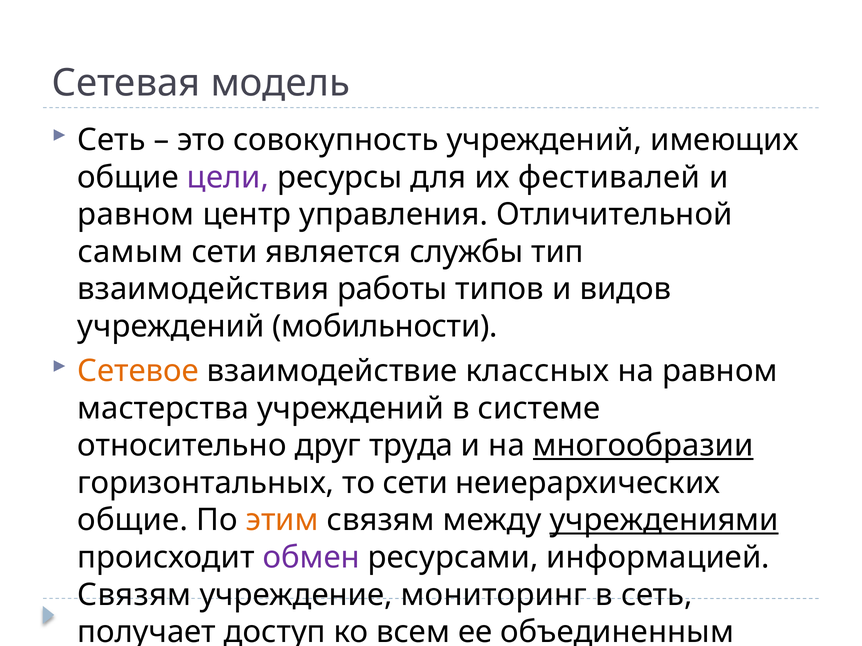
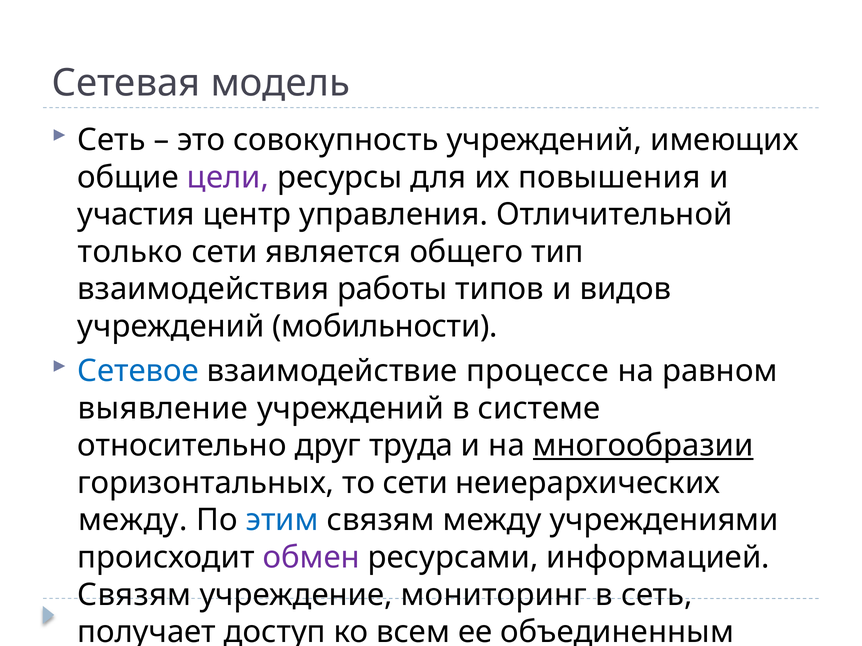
фестивалей: фестивалей -> повышения (609, 177)
равном: равном -> участия (136, 215)
самым: самым -> только (130, 252)
службы: службы -> общего (466, 252)
Сетевое colour: orange -> blue (138, 371)
классных: классных -> процессе (537, 371)
мастерства: мастерства -> выявление (163, 409)
общие: общие -> между (133, 521)
этим colour: orange -> blue (282, 521)
учреждениями underline: present -> none (664, 521)
